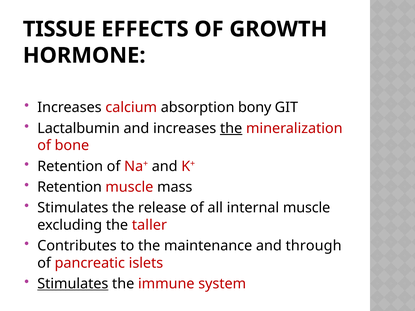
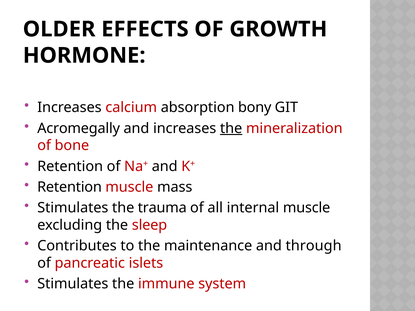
TISSUE: TISSUE -> OLDER (59, 29)
Lactalbumin: Lactalbumin -> Acromegally (79, 128)
release: release -> trauma (162, 208)
taller: taller -> sleep (150, 225)
Stimulates underline: present -> none (73, 284)
